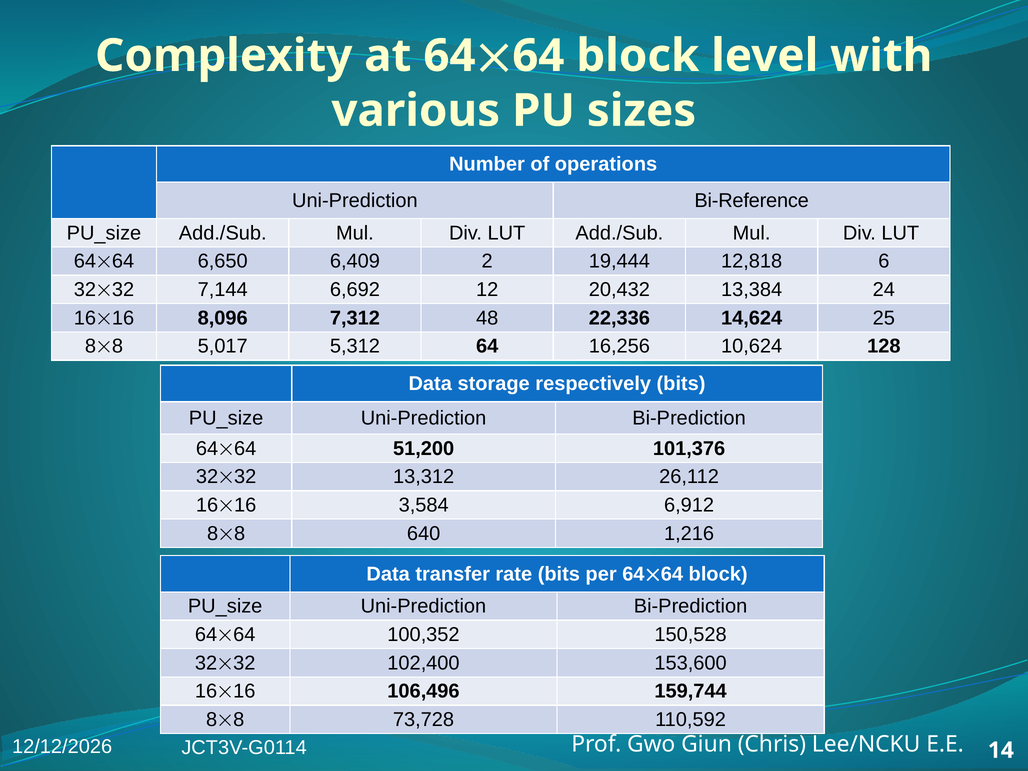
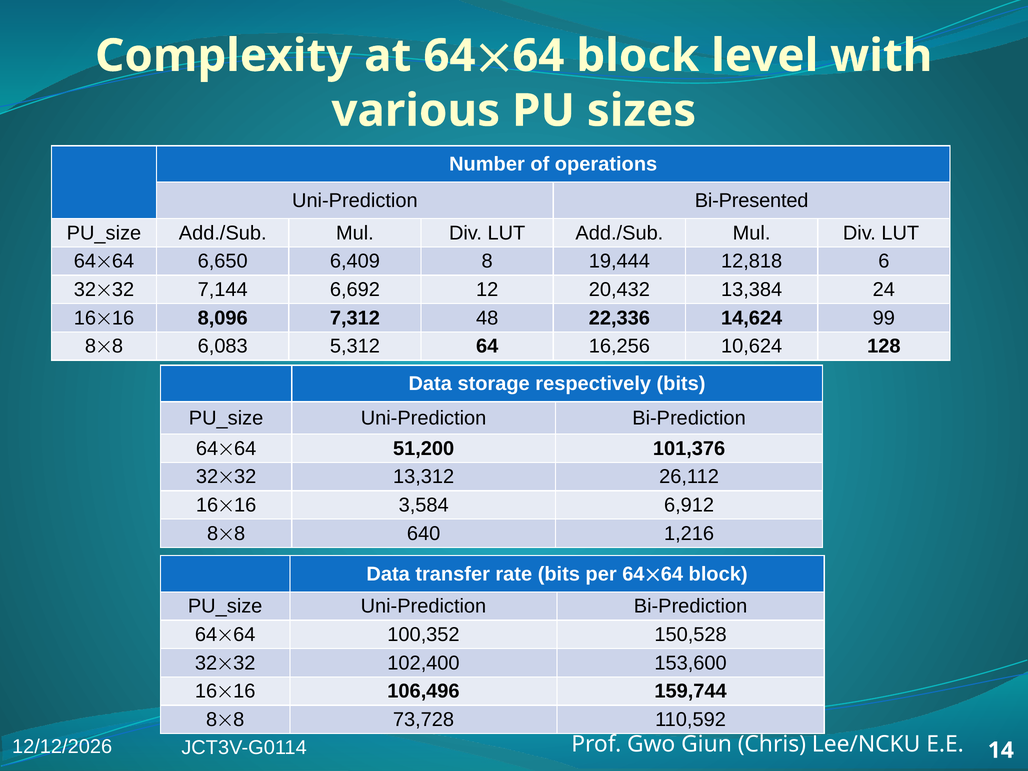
Bi-Reference: Bi-Reference -> Bi-Presented (752, 201)
2: 2 -> 8 (487, 261)
25: 25 -> 99 (884, 318)
5,017: 5,017 -> 6,083 (223, 346)
